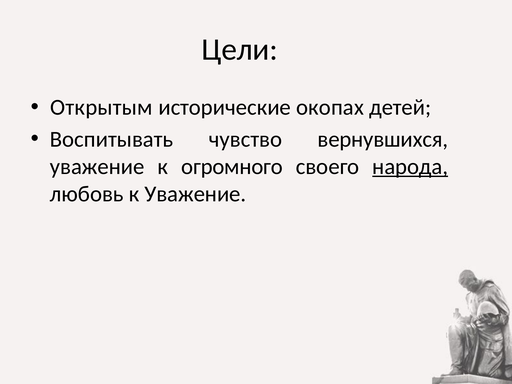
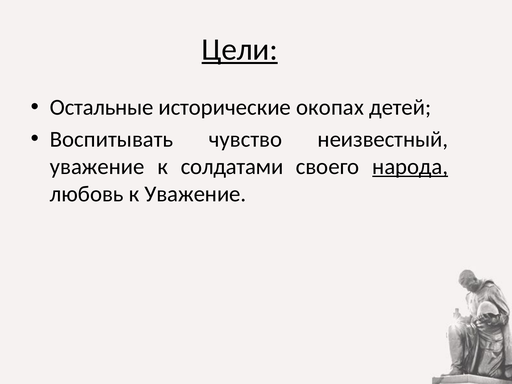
Цели underline: none -> present (240, 50)
Открытым: Открытым -> Остальные (102, 107)
вернувшихся: вернувшихся -> неизвестный (383, 139)
огромного: огромного -> солдатами (232, 167)
